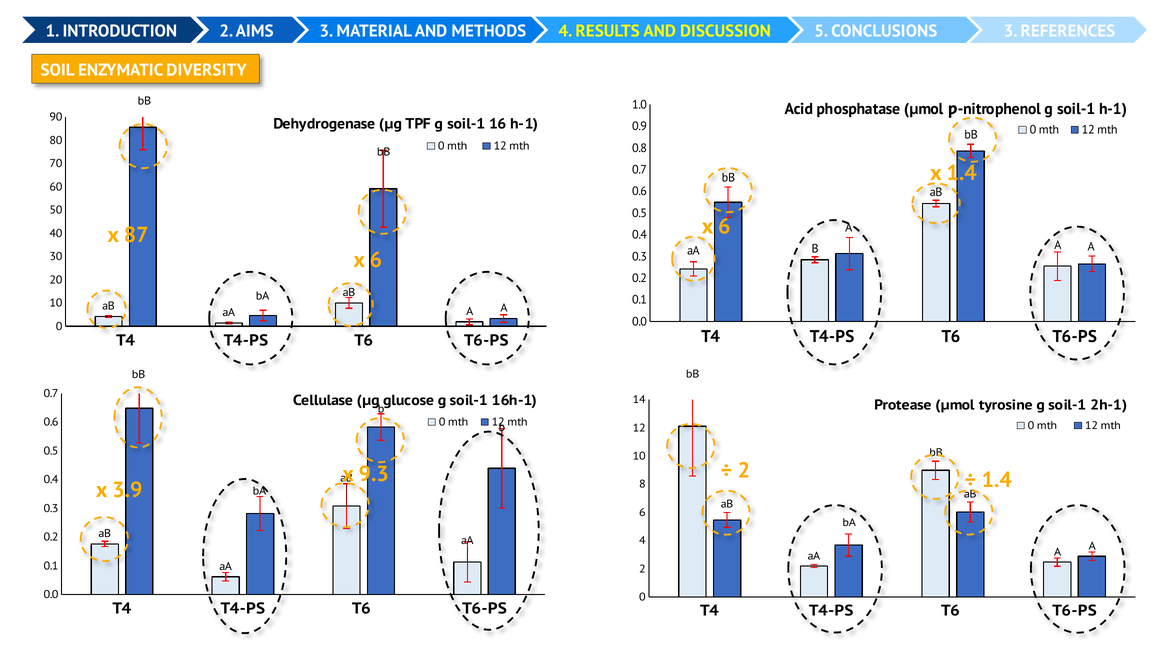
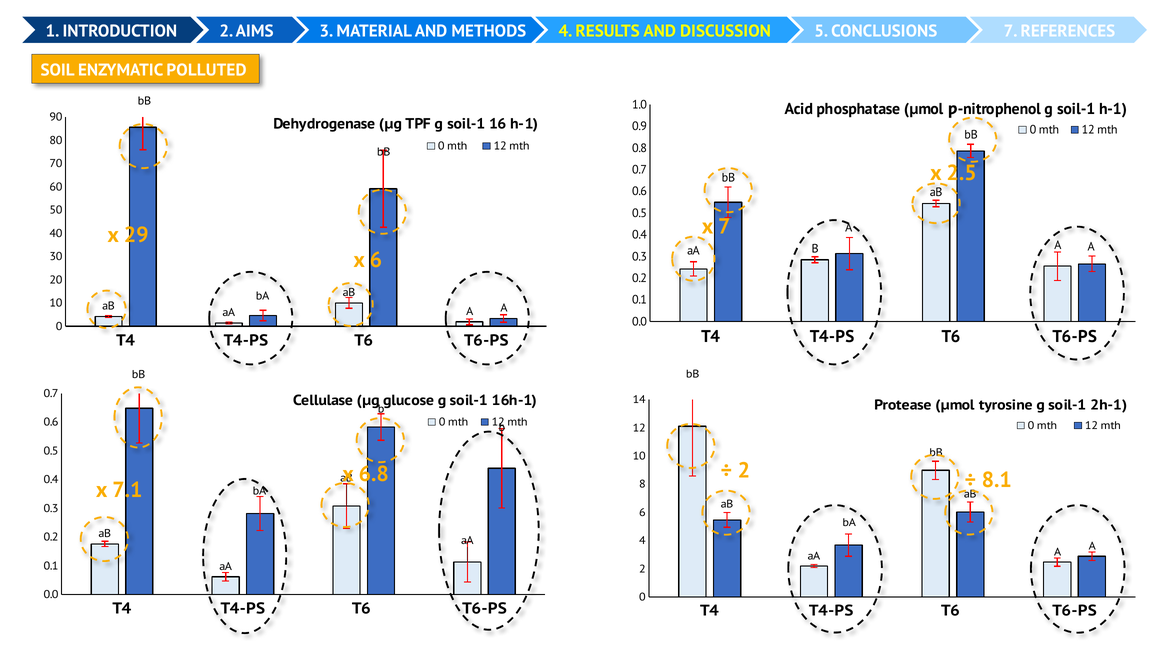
3: 3 -> 7 (1011, 31)
DIVERSITY: DIVERSITY -> POLLUTED (206, 70)
x 1.4: 1.4 -> 2.5 (962, 173)
6: 6 -> 7 (724, 227)
87: 87 -> 29 (136, 235)
1.4: 1.4 -> 8.1 (997, 480)
9.3: 9.3 -> 6.8 (374, 474)
3.9: 3.9 -> 7.1 (127, 490)
